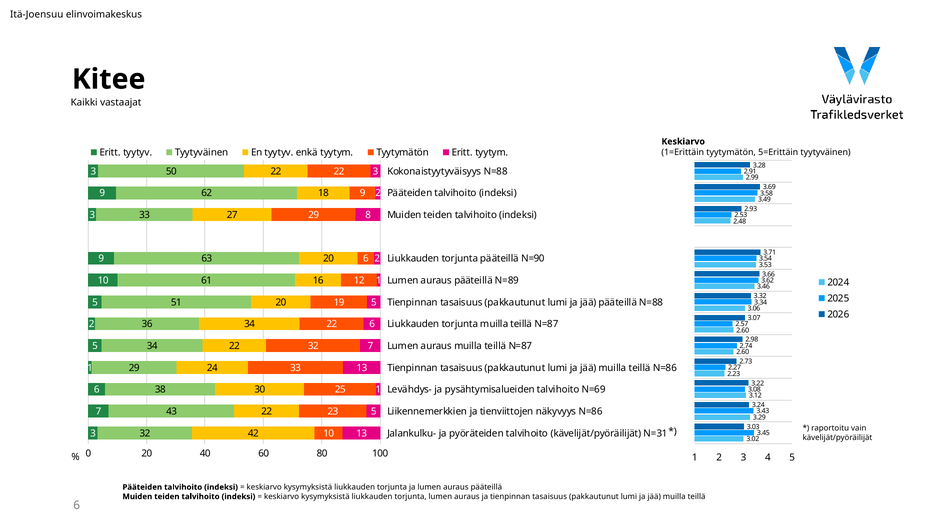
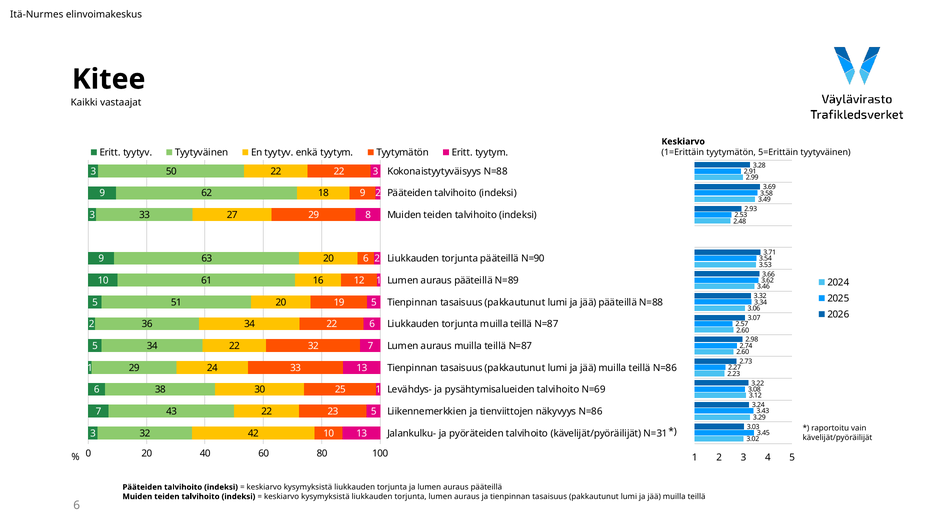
Itä-Joensuu: Itä-Joensuu -> Itä-Nurmes (37, 15)
